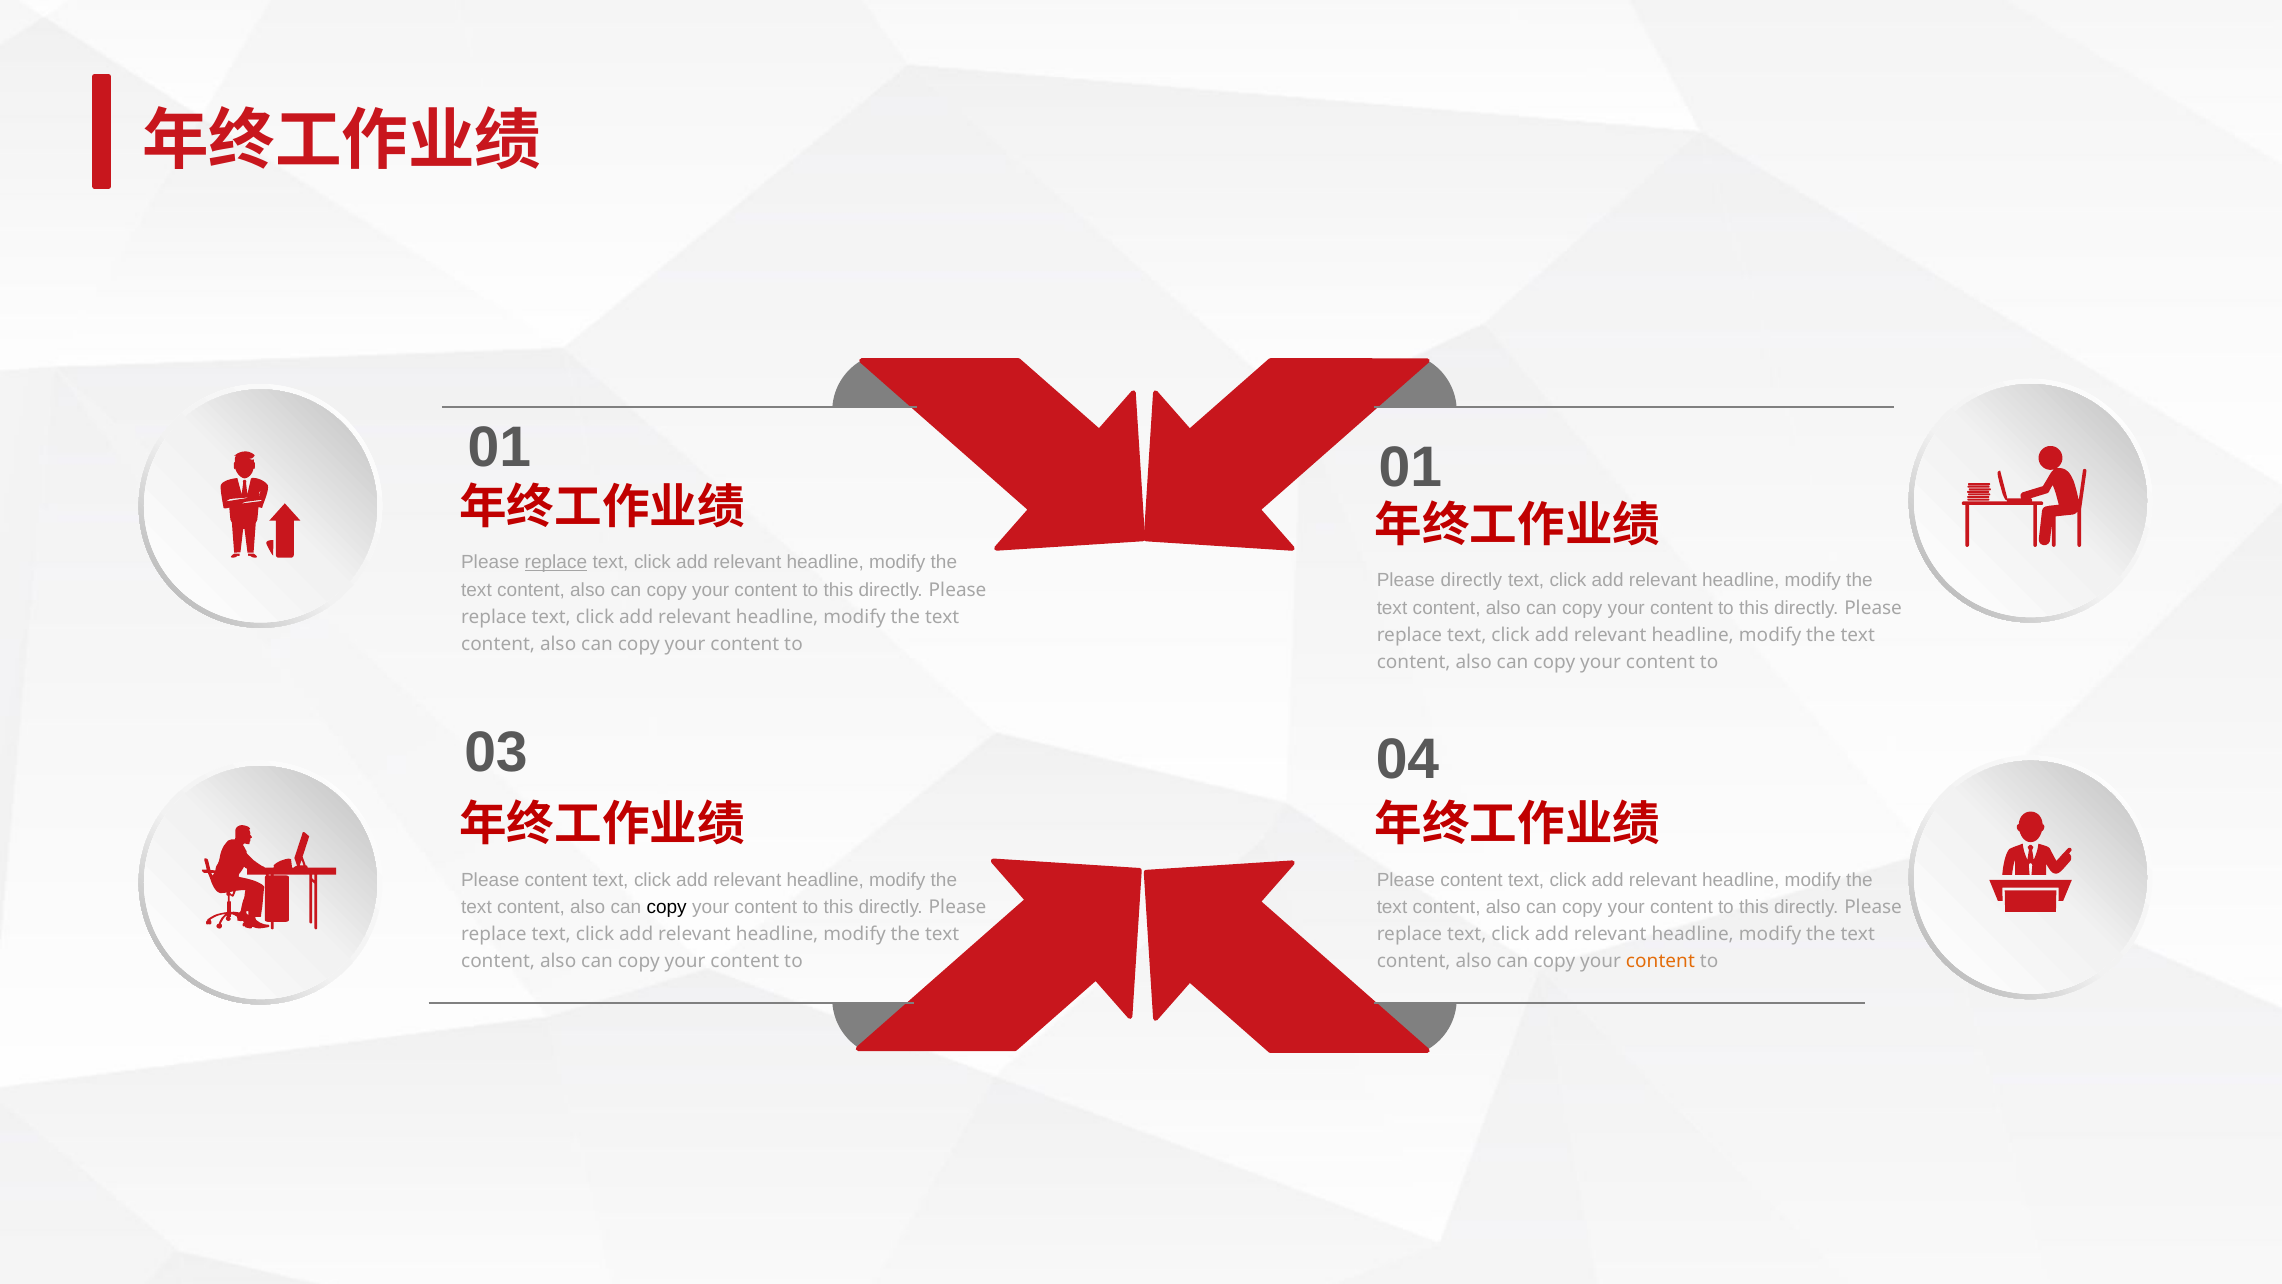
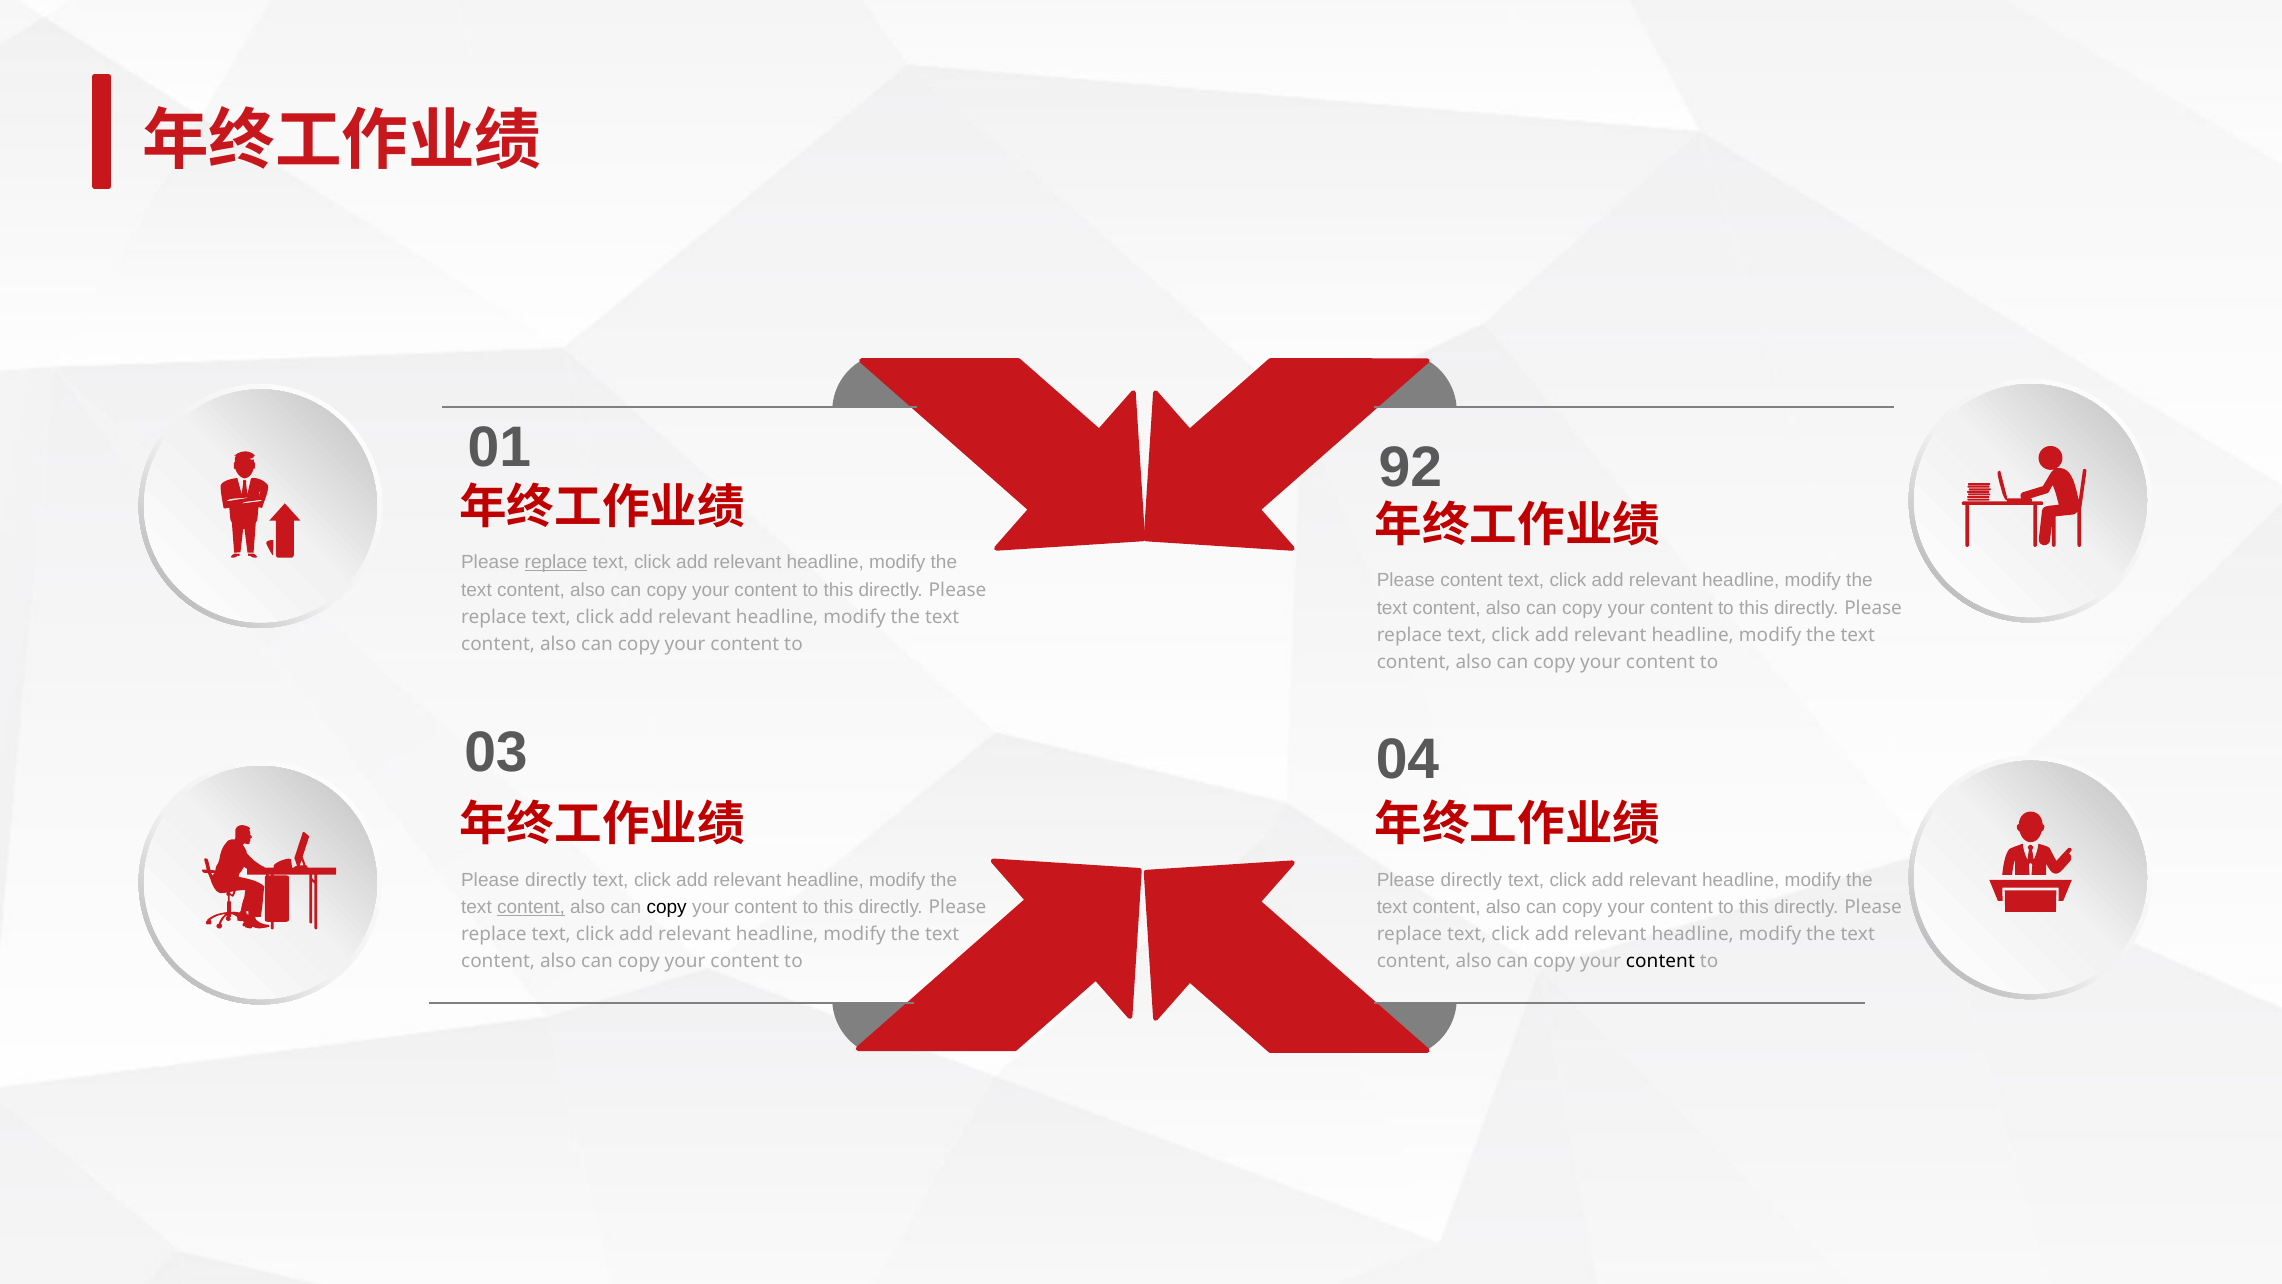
01: 01 -> 92 (1410, 467)
Please directly: directly -> content (1471, 580)
content: content -> directly (556, 880)
content: content -> directly (1471, 880)
content underline: none -> present (531, 907)
content colour: orange -> black (1660, 961)
